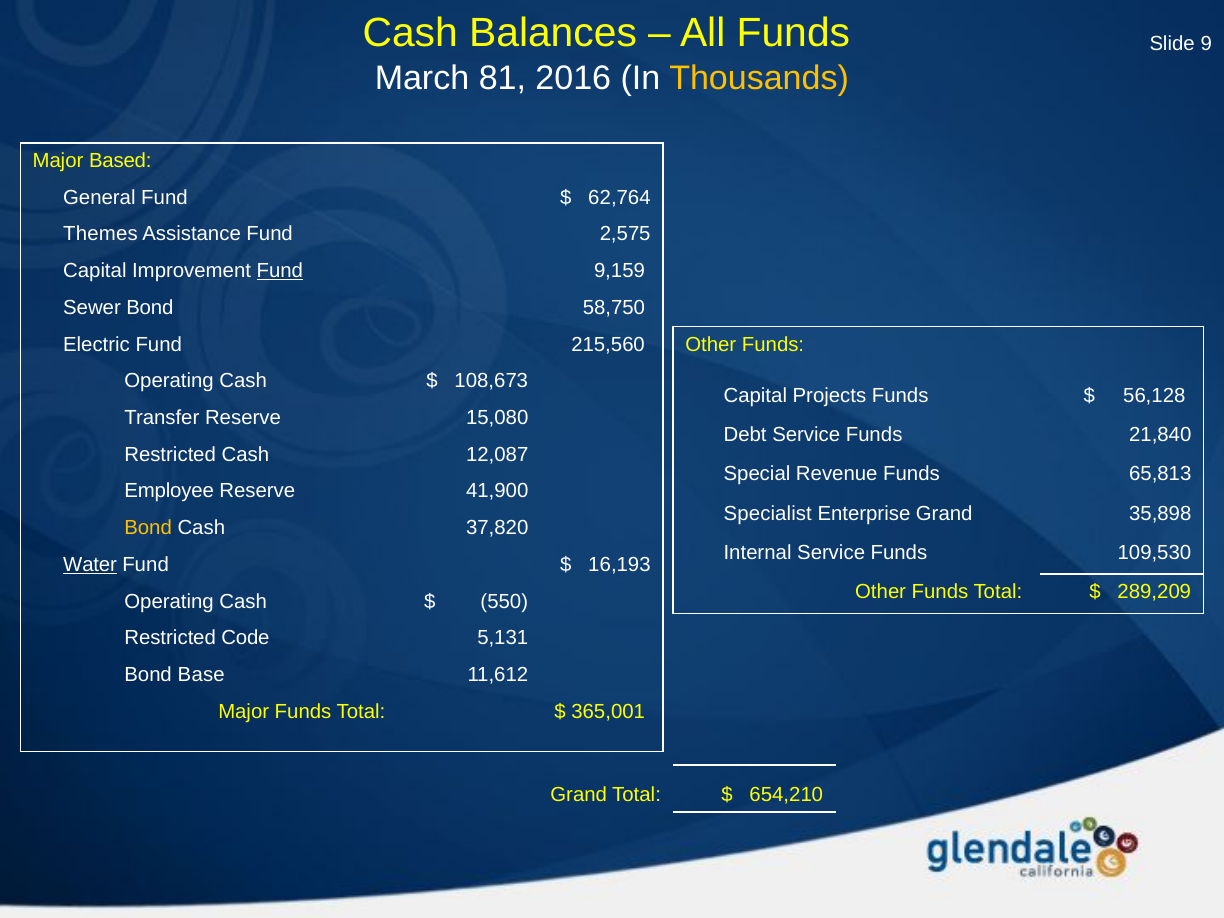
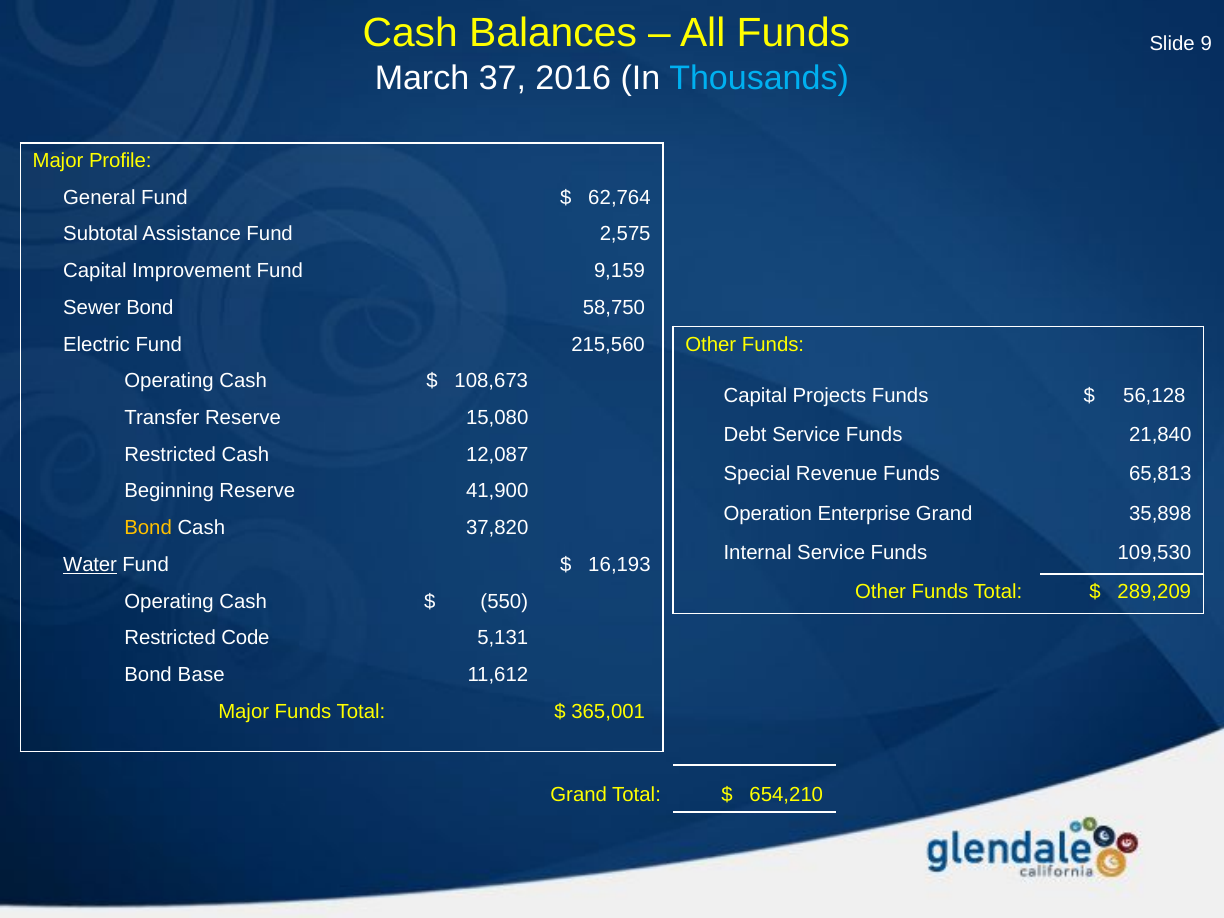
81: 81 -> 37 (502, 78)
Thousands colour: yellow -> light blue (759, 78)
Based: Based -> Profile (120, 161)
Themes: Themes -> Subtotal (101, 234)
Fund underline: present -> none (280, 271)
Employee: Employee -> Beginning (169, 491)
Specialist: Specialist -> Operation (768, 513)
